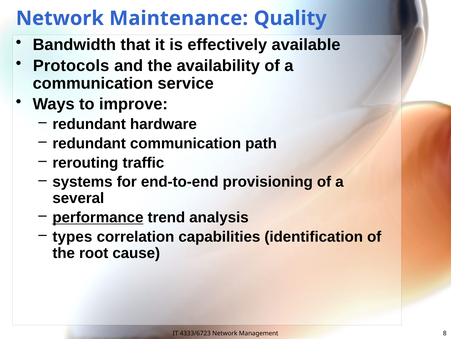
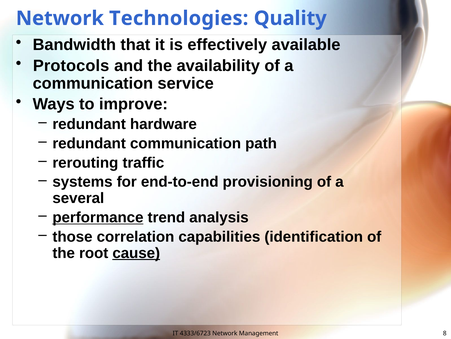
Maintenance: Maintenance -> Technologies (179, 18)
types: types -> those (72, 236)
cause underline: none -> present (136, 253)
